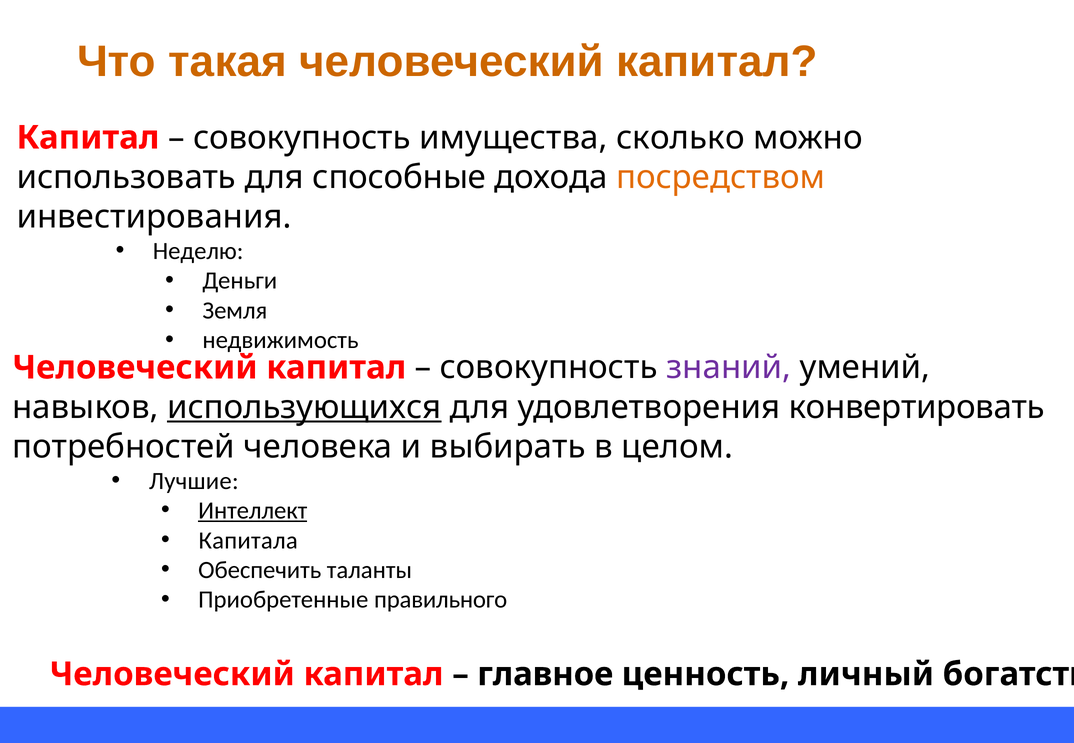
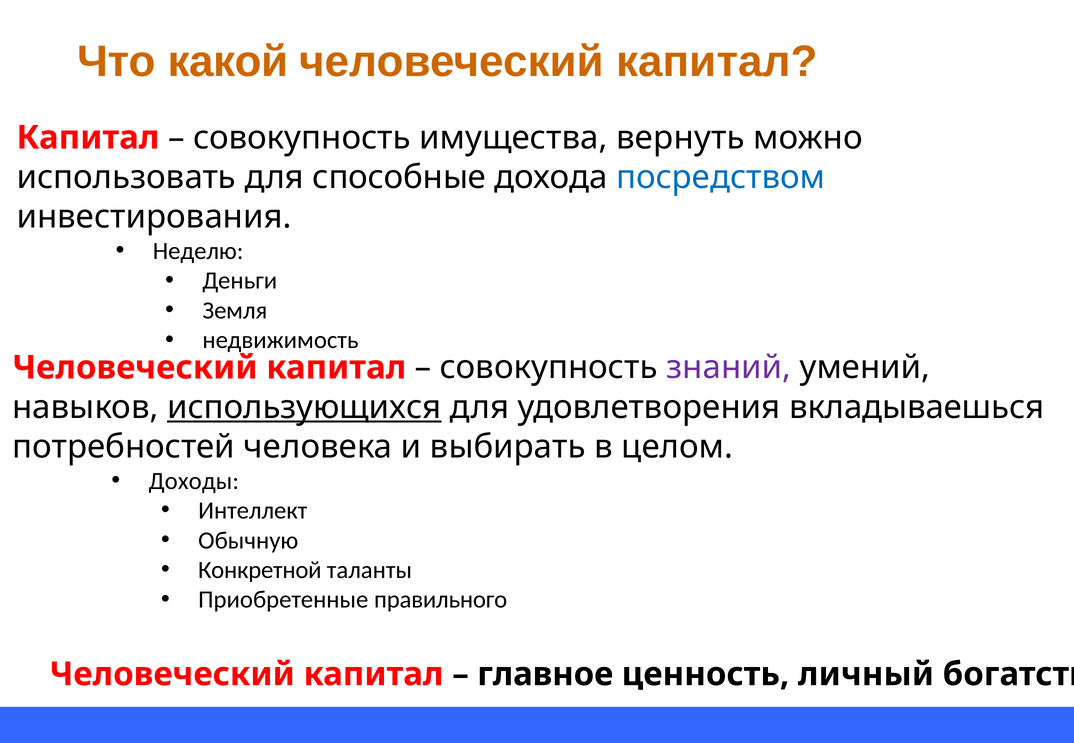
такая: такая -> какой (228, 62)
сколько: сколько -> вернуть (680, 138)
посредством colour: orange -> blue (721, 177)
конвертировать: конвертировать -> вкладываешься (917, 407)
Лучшие: Лучшие -> Доходы (194, 481)
Интеллект underline: present -> none (253, 511)
Капитала: Капитала -> Обычную (248, 541)
Обеспечить: Обеспечить -> Конкретной (260, 570)
